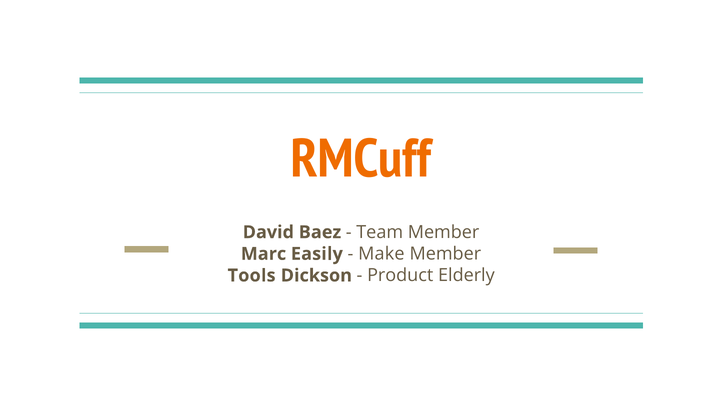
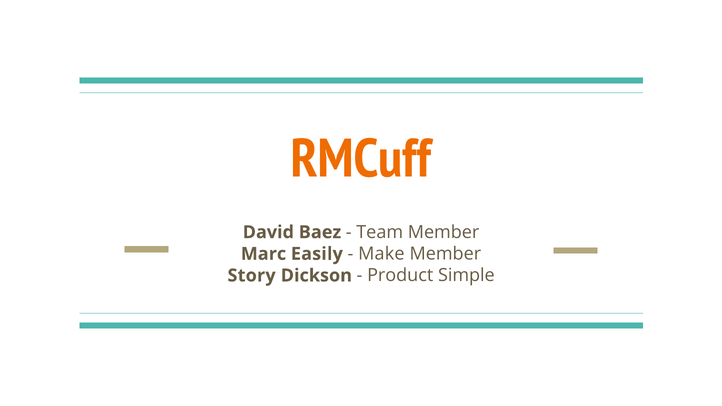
Tools: Tools -> Story (252, 276)
Elderly: Elderly -> Simple (466, 276)
